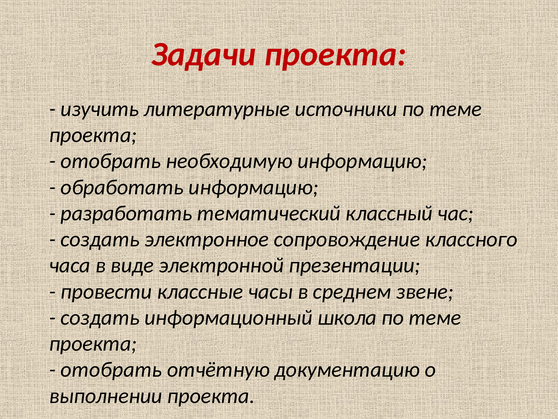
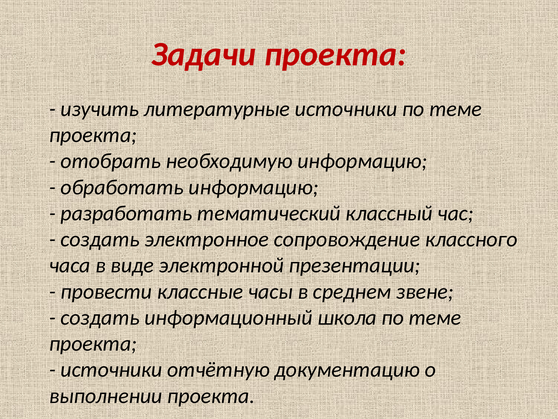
отобрать: отобрать -> источники (111, 369)
